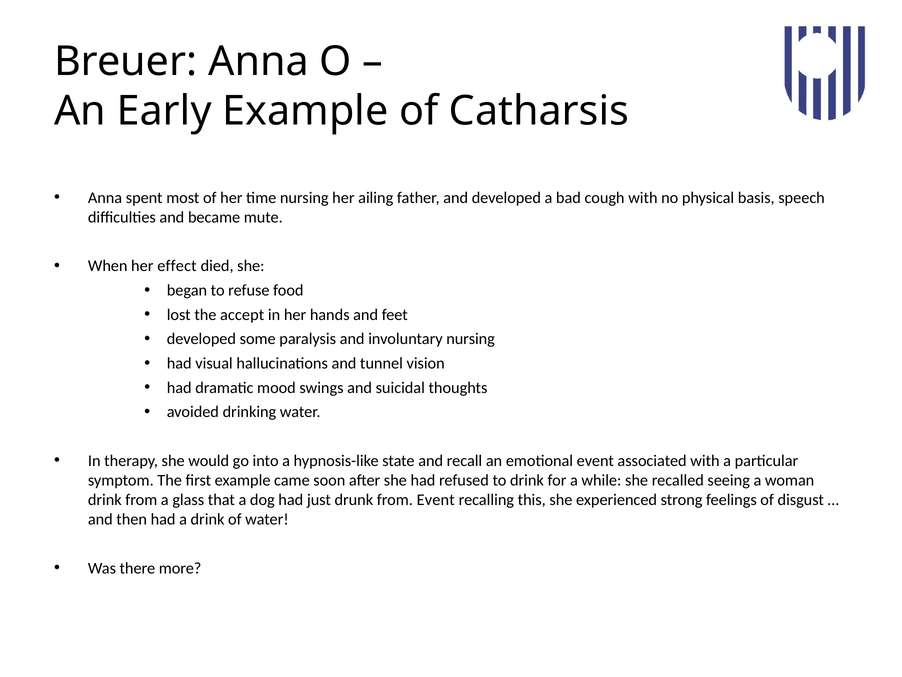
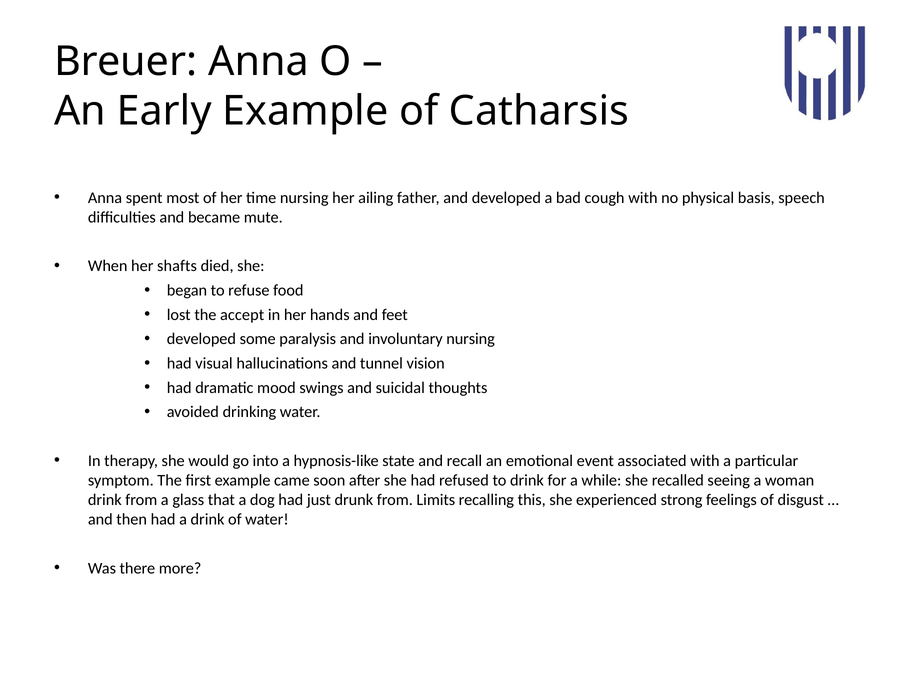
effect: effect -> shafts (177, 266)
from Event: Event -> Limits (436, 500)
